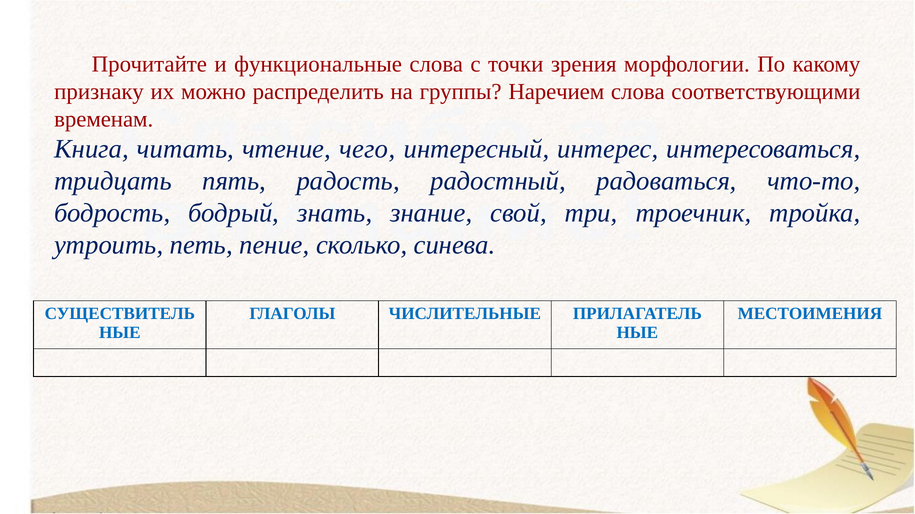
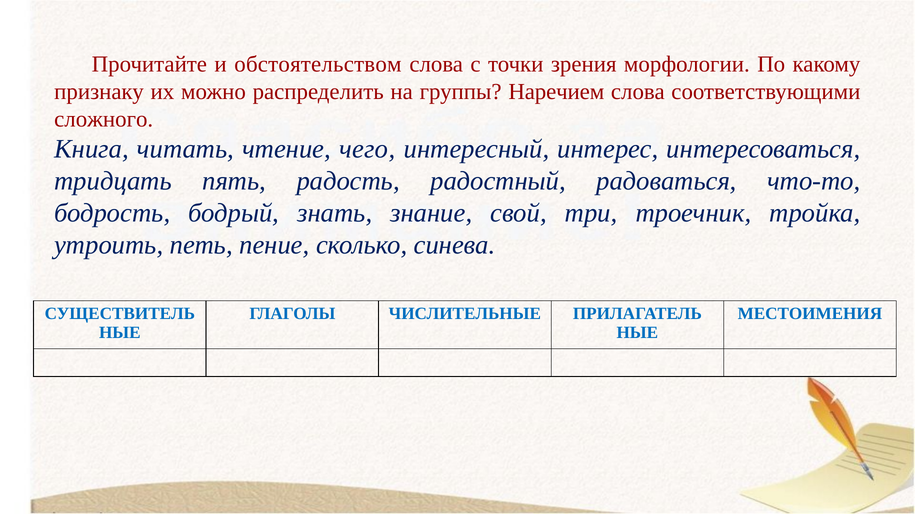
функциональные: функциональные -> обстоятельством (318, 64)
временам: временам -> сложного (104, 119)
